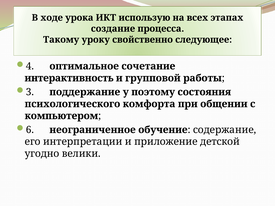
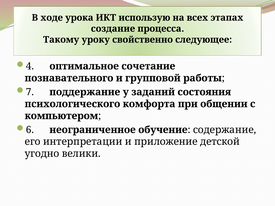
интерактивность: интерактивность -> познавательного (69, 78)
3: 3 -> 7 (30, 92)
поэтому: поэтому -> заданий (153, 92)
